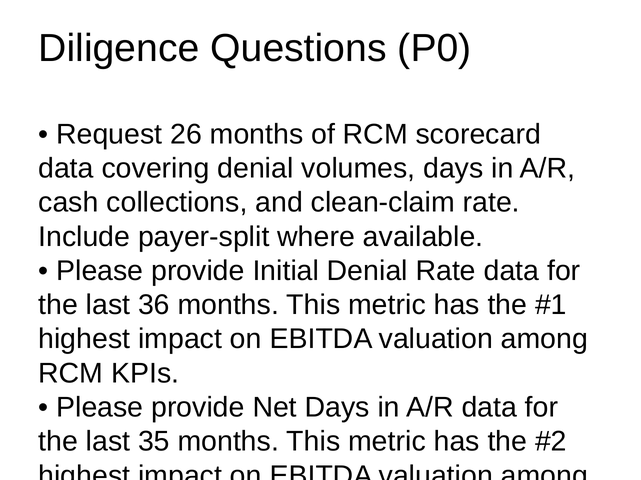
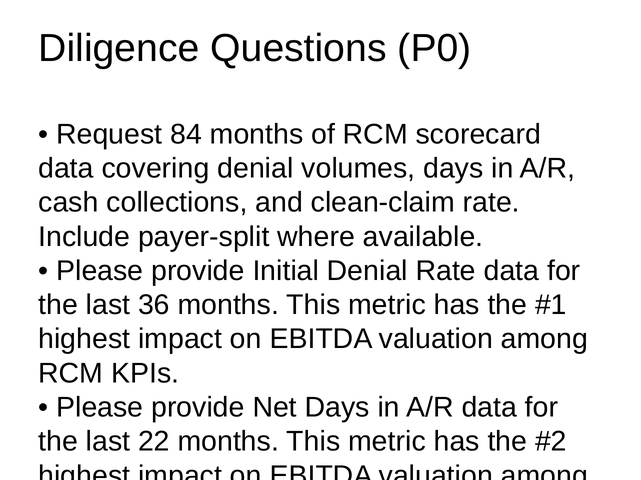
26: 26 -> 84 (186, 134)
35: 35 -> 22 (154, 442)
